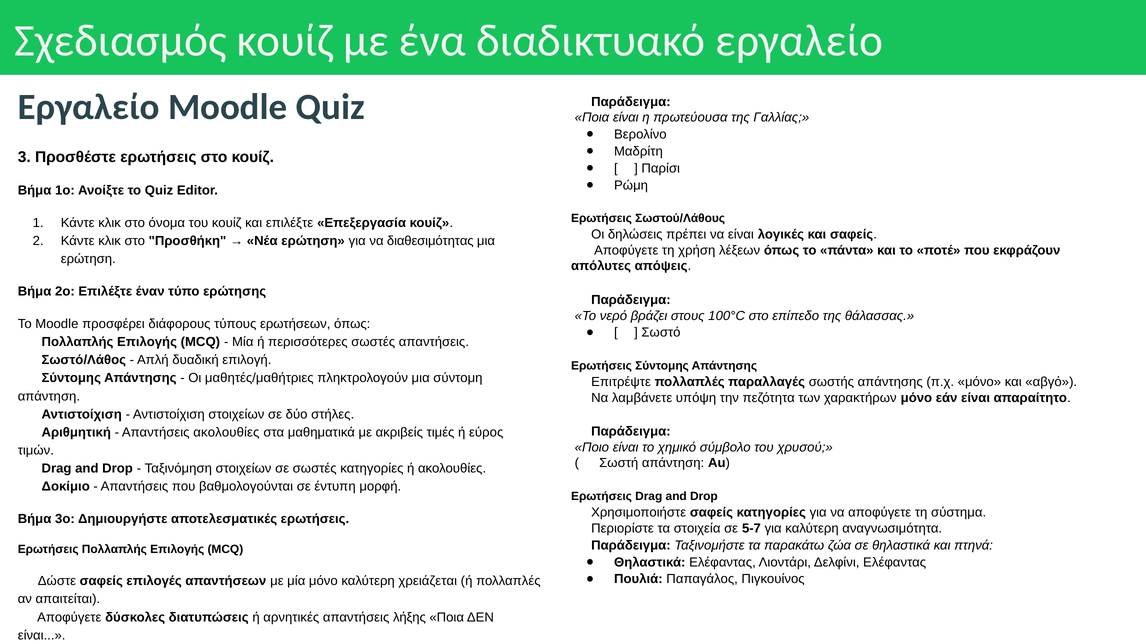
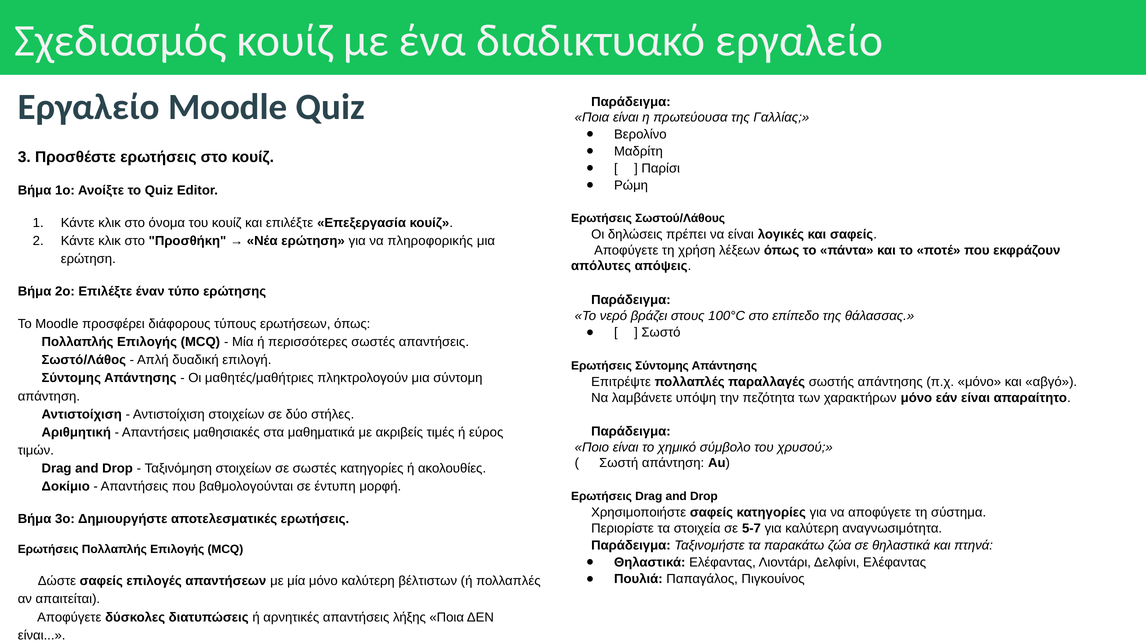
διαθεσιμότητας: διαθεσιμότητας -> πληροφορικής (430, 241)
Απαντήσεις ακολουθίες: ακολουθίες -> μαθησιακές (226, 433)
χρειάζεται: χρειάζεται -> βέλτιστων (428, 582)
